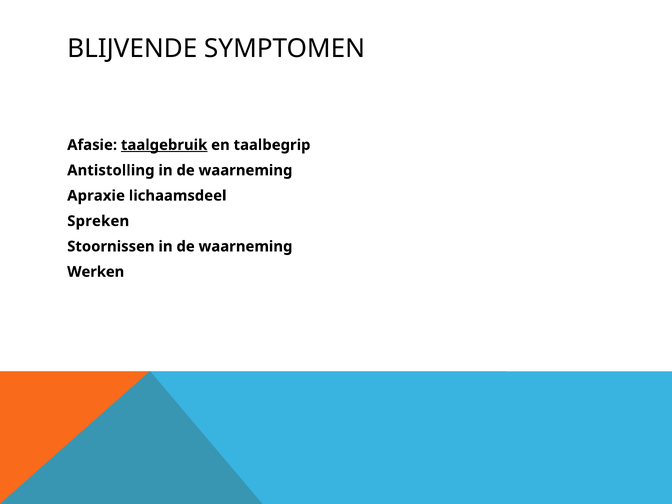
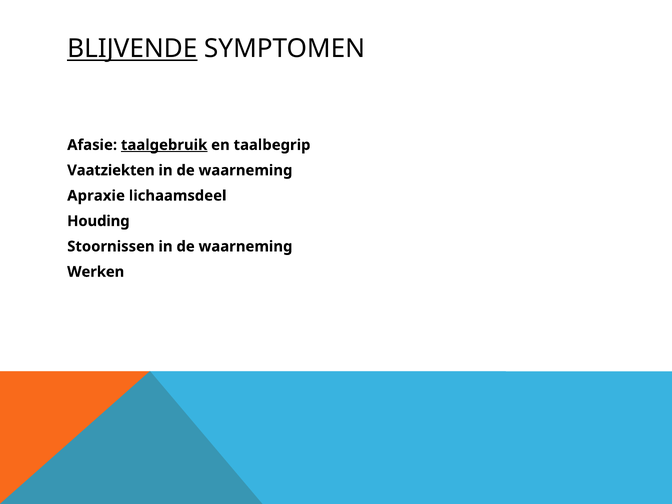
BLIJVENDE underline: none -> present (132, 49)
Antistolling: Antistolling -> Vaatziekten (111, 170)
Spreken: Spreken -> Houding (98, 221)
